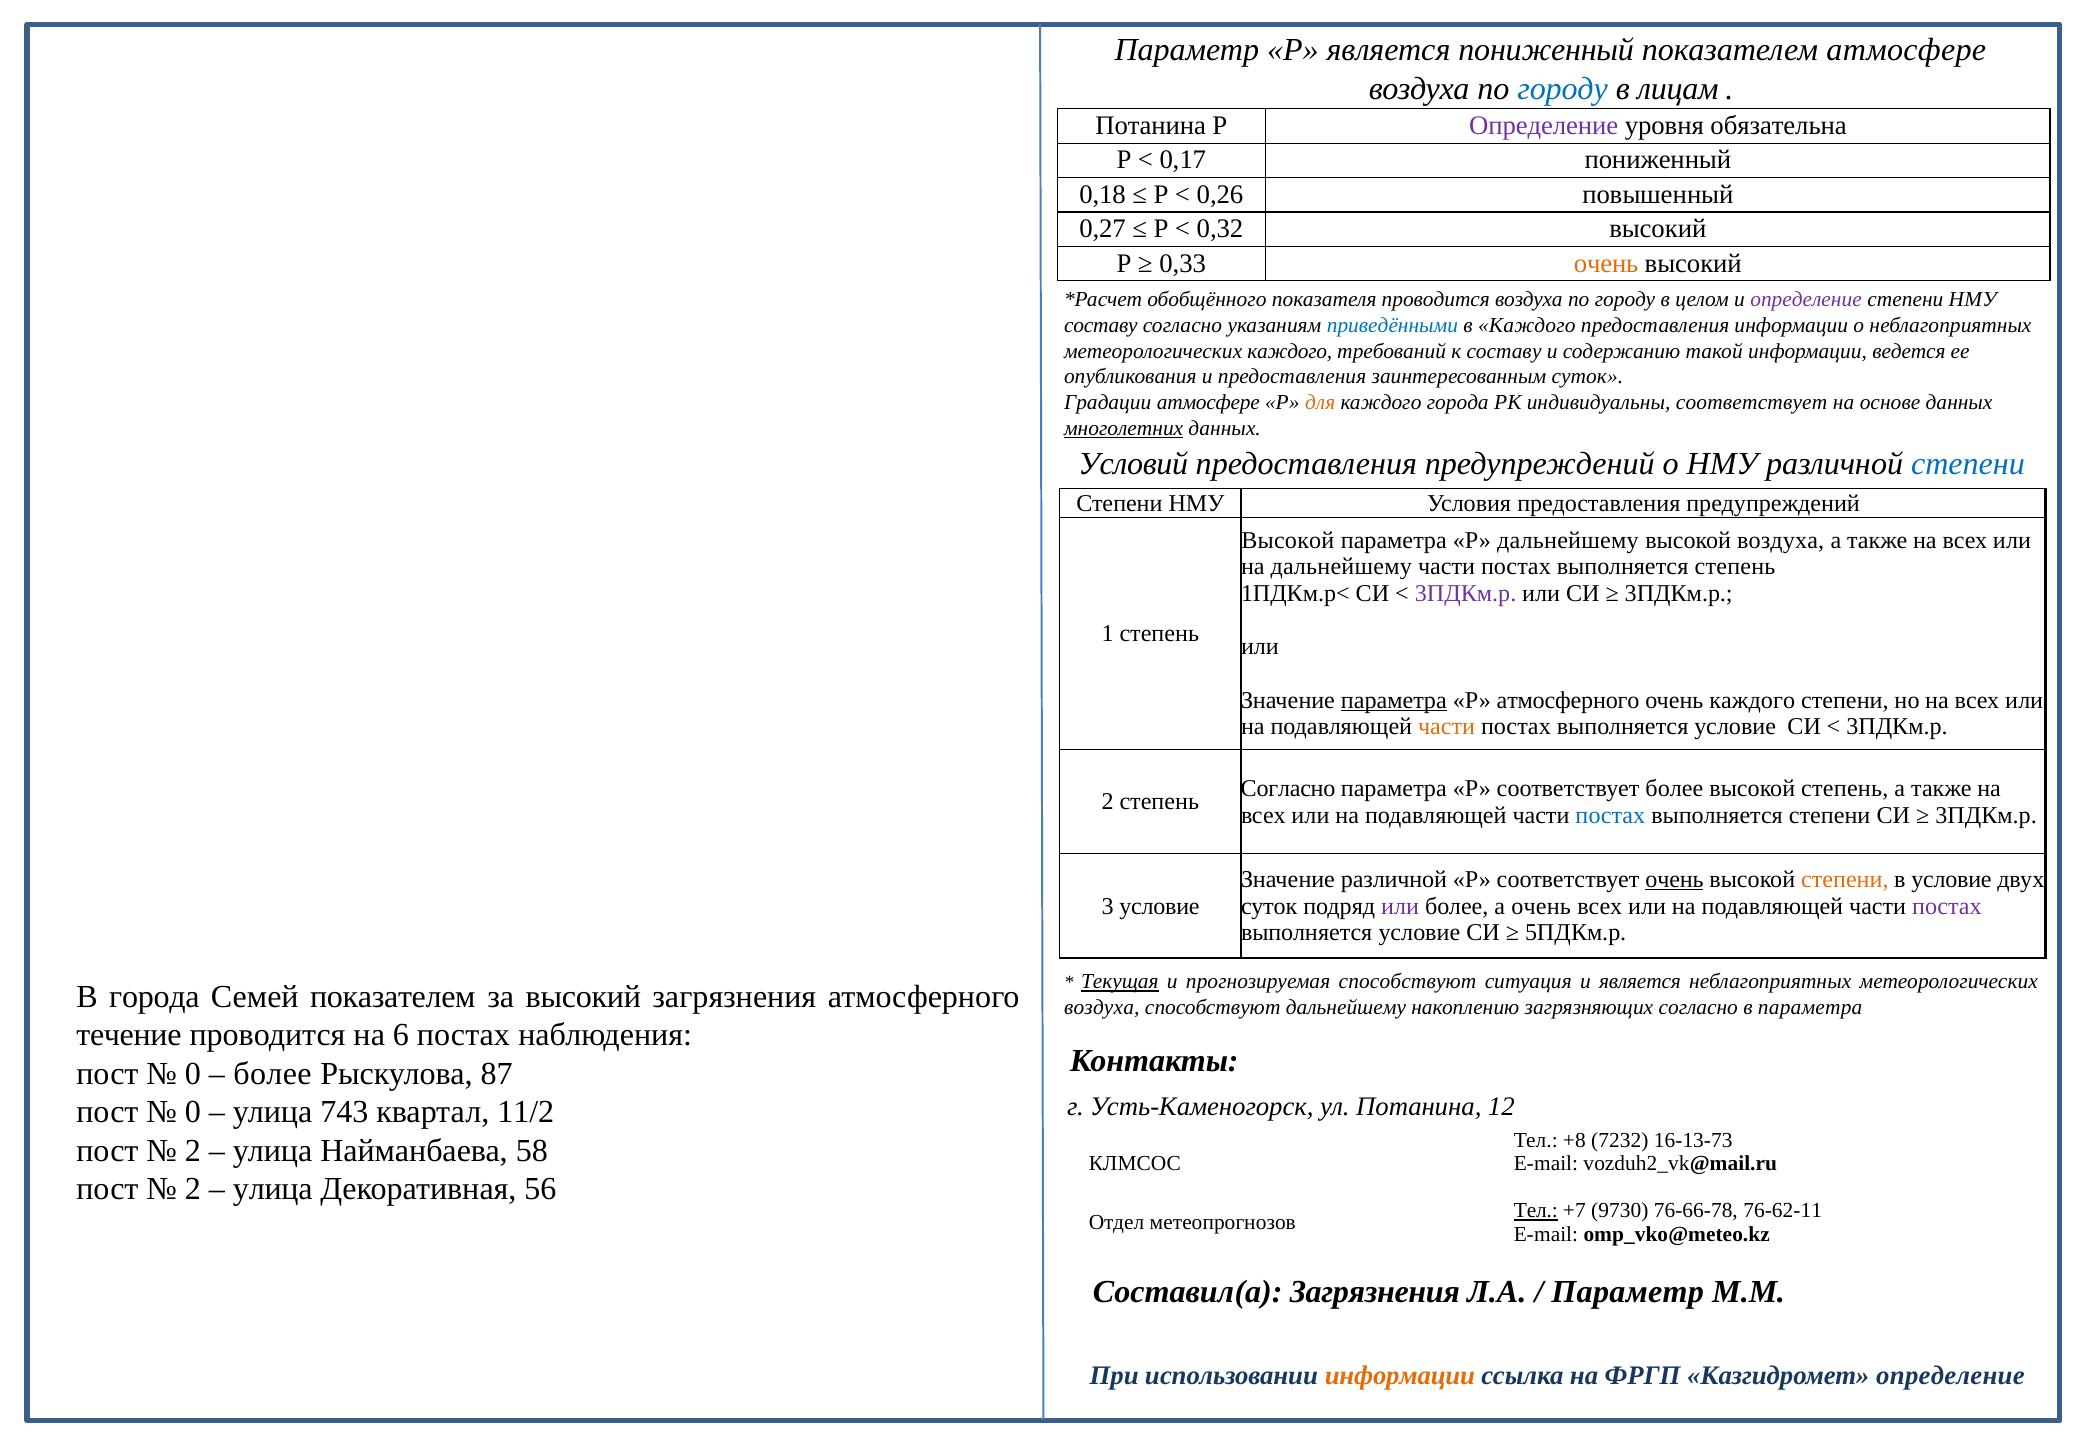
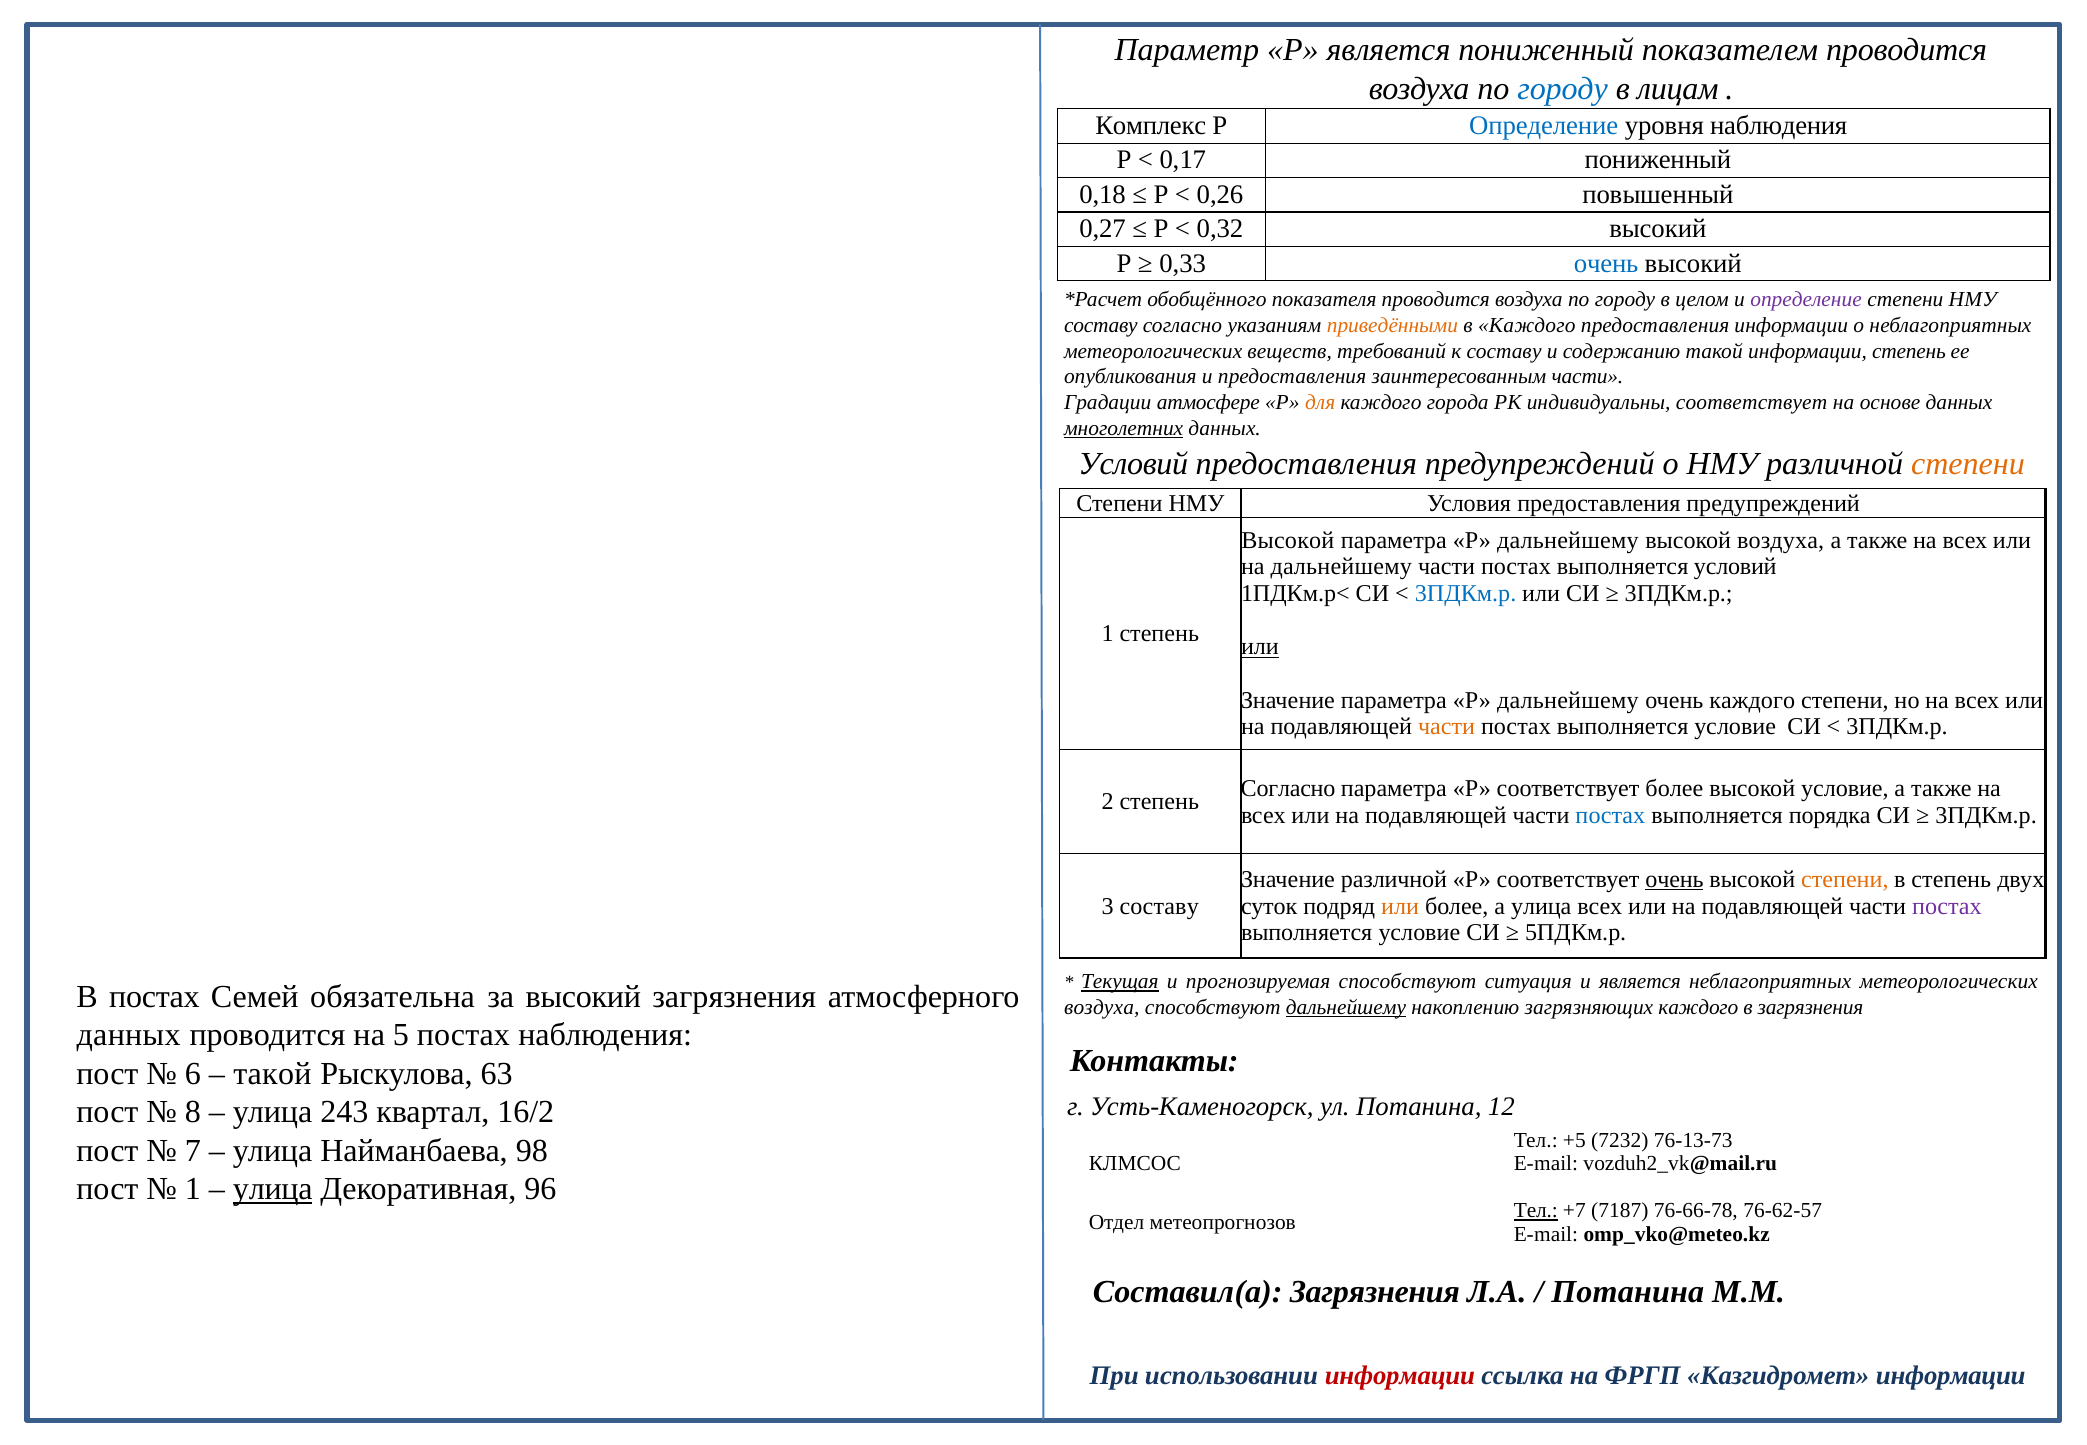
показателем атмосфере: атмосфере -> проводится (1907, 50)
Потанина: Потанина -> Комплекс (1151, 126)
Определение colour: purple -> blue (1544, 126)
уровня обязательна: обязательна -> наблюдения (1779, 126)
очень colour: orange -> blue (1606, 263)
приведёнными colour: blue -> orange (1392, 325)
метеорологических каждого: каждого -> веществ (1290, 351)
информации ведется: ведется -> степень (1909, 351)
заинтересованным суток: суток -> части (1587, 377)
степени colour: blue -> orange (1968, 464)
выполняется степень: степень -> условий (1735, 567)
3ПДКм.р colour: purple -> blue (1466, 593)
или underline: none -> present (1260, 647)
параметра underline: present -> none (1394, 700)
атмосферного: атмосферного -> дальнейшему (1568, 700)
высокой степень: степень -> условие (1845, 788)
выполняется степени: степени -> порядка (1830, 815)
в условие: условие -> степень (1951, 879)
3 условие: условие -> составу (1159, 906)
или colour: purple -> orange (1400, 906)
а очень: очень -> улица (1541, 906)
В города: города -> постах (154, 996)
Семей показателем: показателем -> обязательна (393, 996)
дальнейшему underline: none -> present (1346, 1007)
загрязняющих согласно: согласно -> каждого (1698, 1007)
в параметра: параметра -> загрязнения (1810, 1007)
течение: течение -> данных (129, 1035)
6: 6 -> 5 (401, 1035)
0: 0 -> 6 (193, 1073)
более: более -> такой (272, 1073)
87: 87 -> 63 (497, 1073)
0: 0 -> 8 (193, 1112)
743: 743 -> 243 (344, 1112)
11/2: 11/2 -> 16/2 (526, 1112)
+8: +8 -> +5 (1574, 1140)
16-13-73: 16-13-73 -> 76-13-73 (1693, 1140)
2: 2 -> 7 (193, 1151)
58: 58 -> 98 (532, 1151)
2: 2 -> 1 (193, 1189)
улица underline: none -> present (273, 1189)
56: 56 -> 96 (540, 1189)
9730: 9730 -> 7187 (1620, 1211)
76-62-11: 76-62-11 -> 76-62-57 (1783, 1211)
Параметр: Параметр -> Потанина (1628, 1292)
информации colour: orange -> red (1400, 1376)
Казгидромет определение: определение -> информации (1951, 1376)
